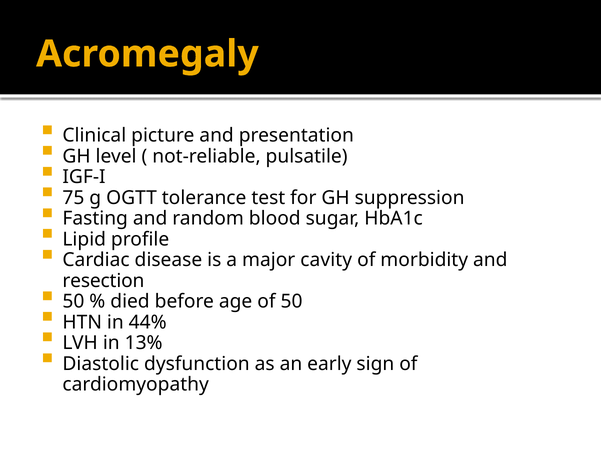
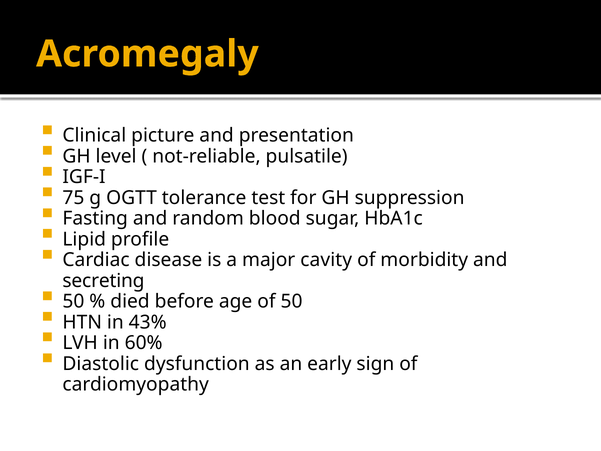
resection: resection -> secreting (103, 281)
44%: 44% -> 43% (148, 322)
13%: 13% -> 60% (144, 343)
